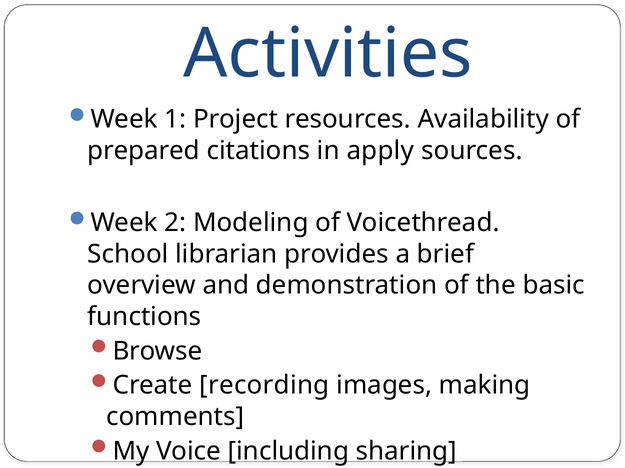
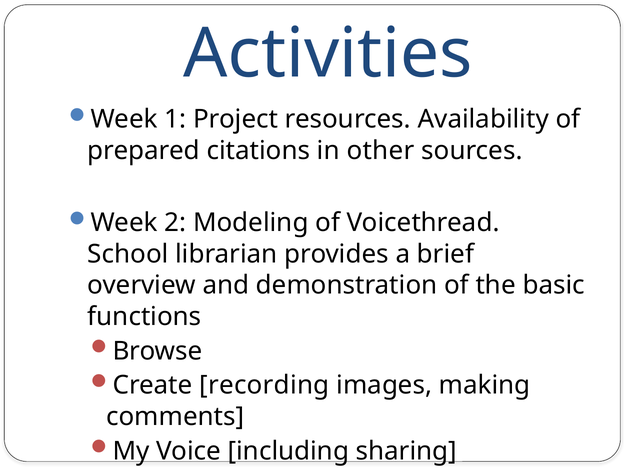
apply: apply -> other (380, 151)
